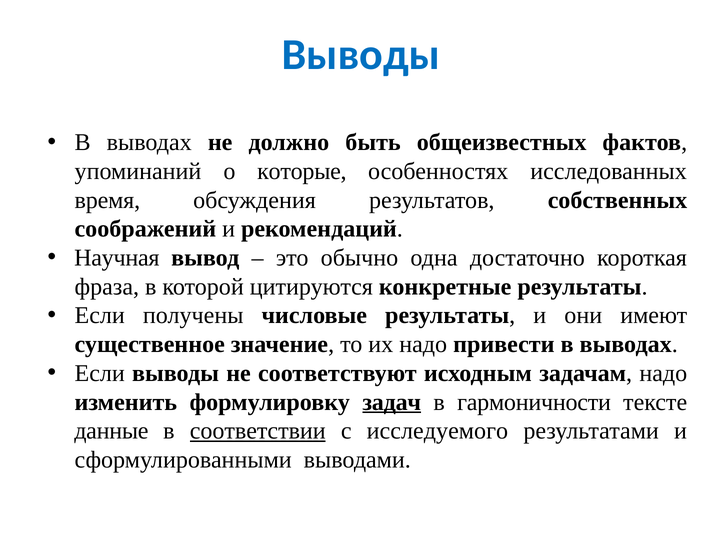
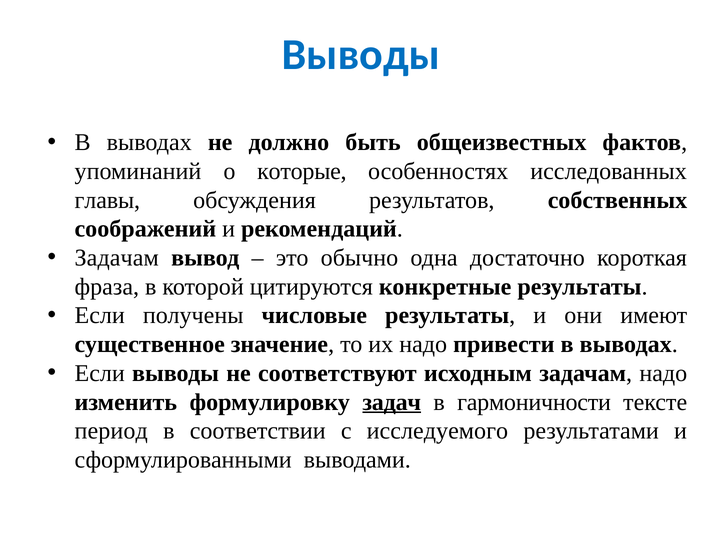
время: время -> главы (107, 200)
Научная: Научная -> Задачам (117, 258)
данные: данные -> период (111, 431)
соответствии underline: present -> none (258, 431)
